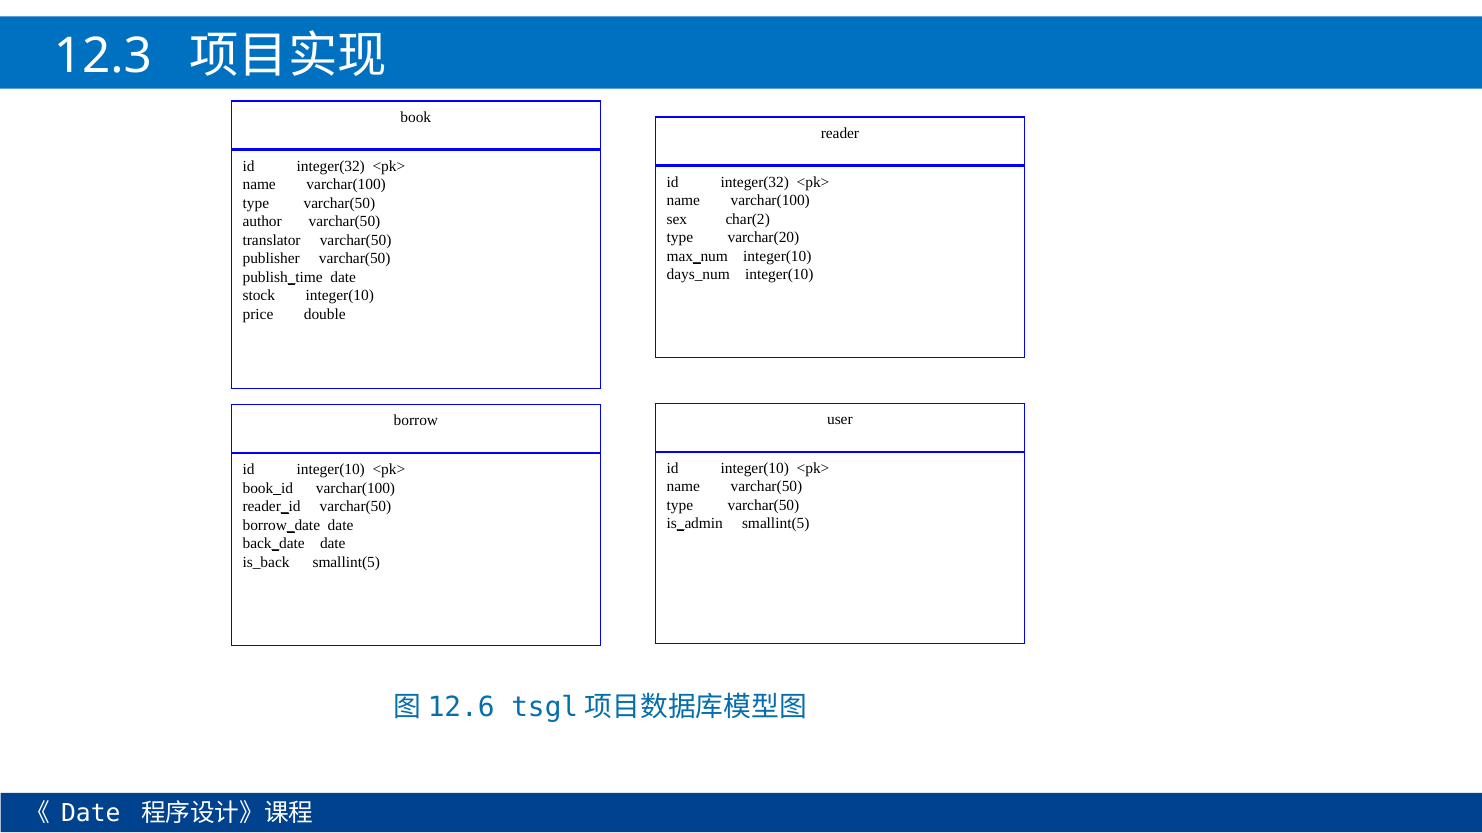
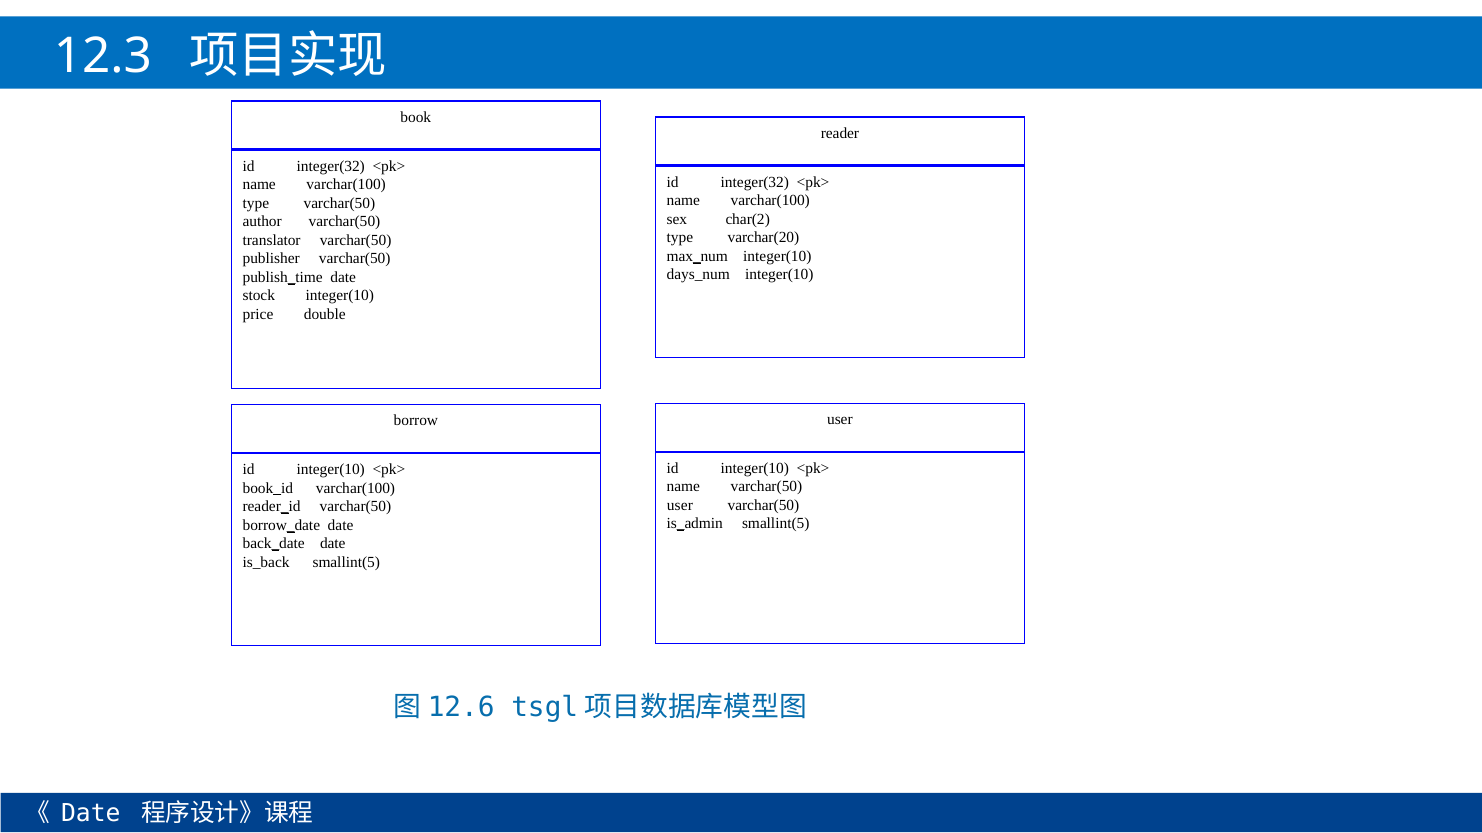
type: type -> user (680, 506)
